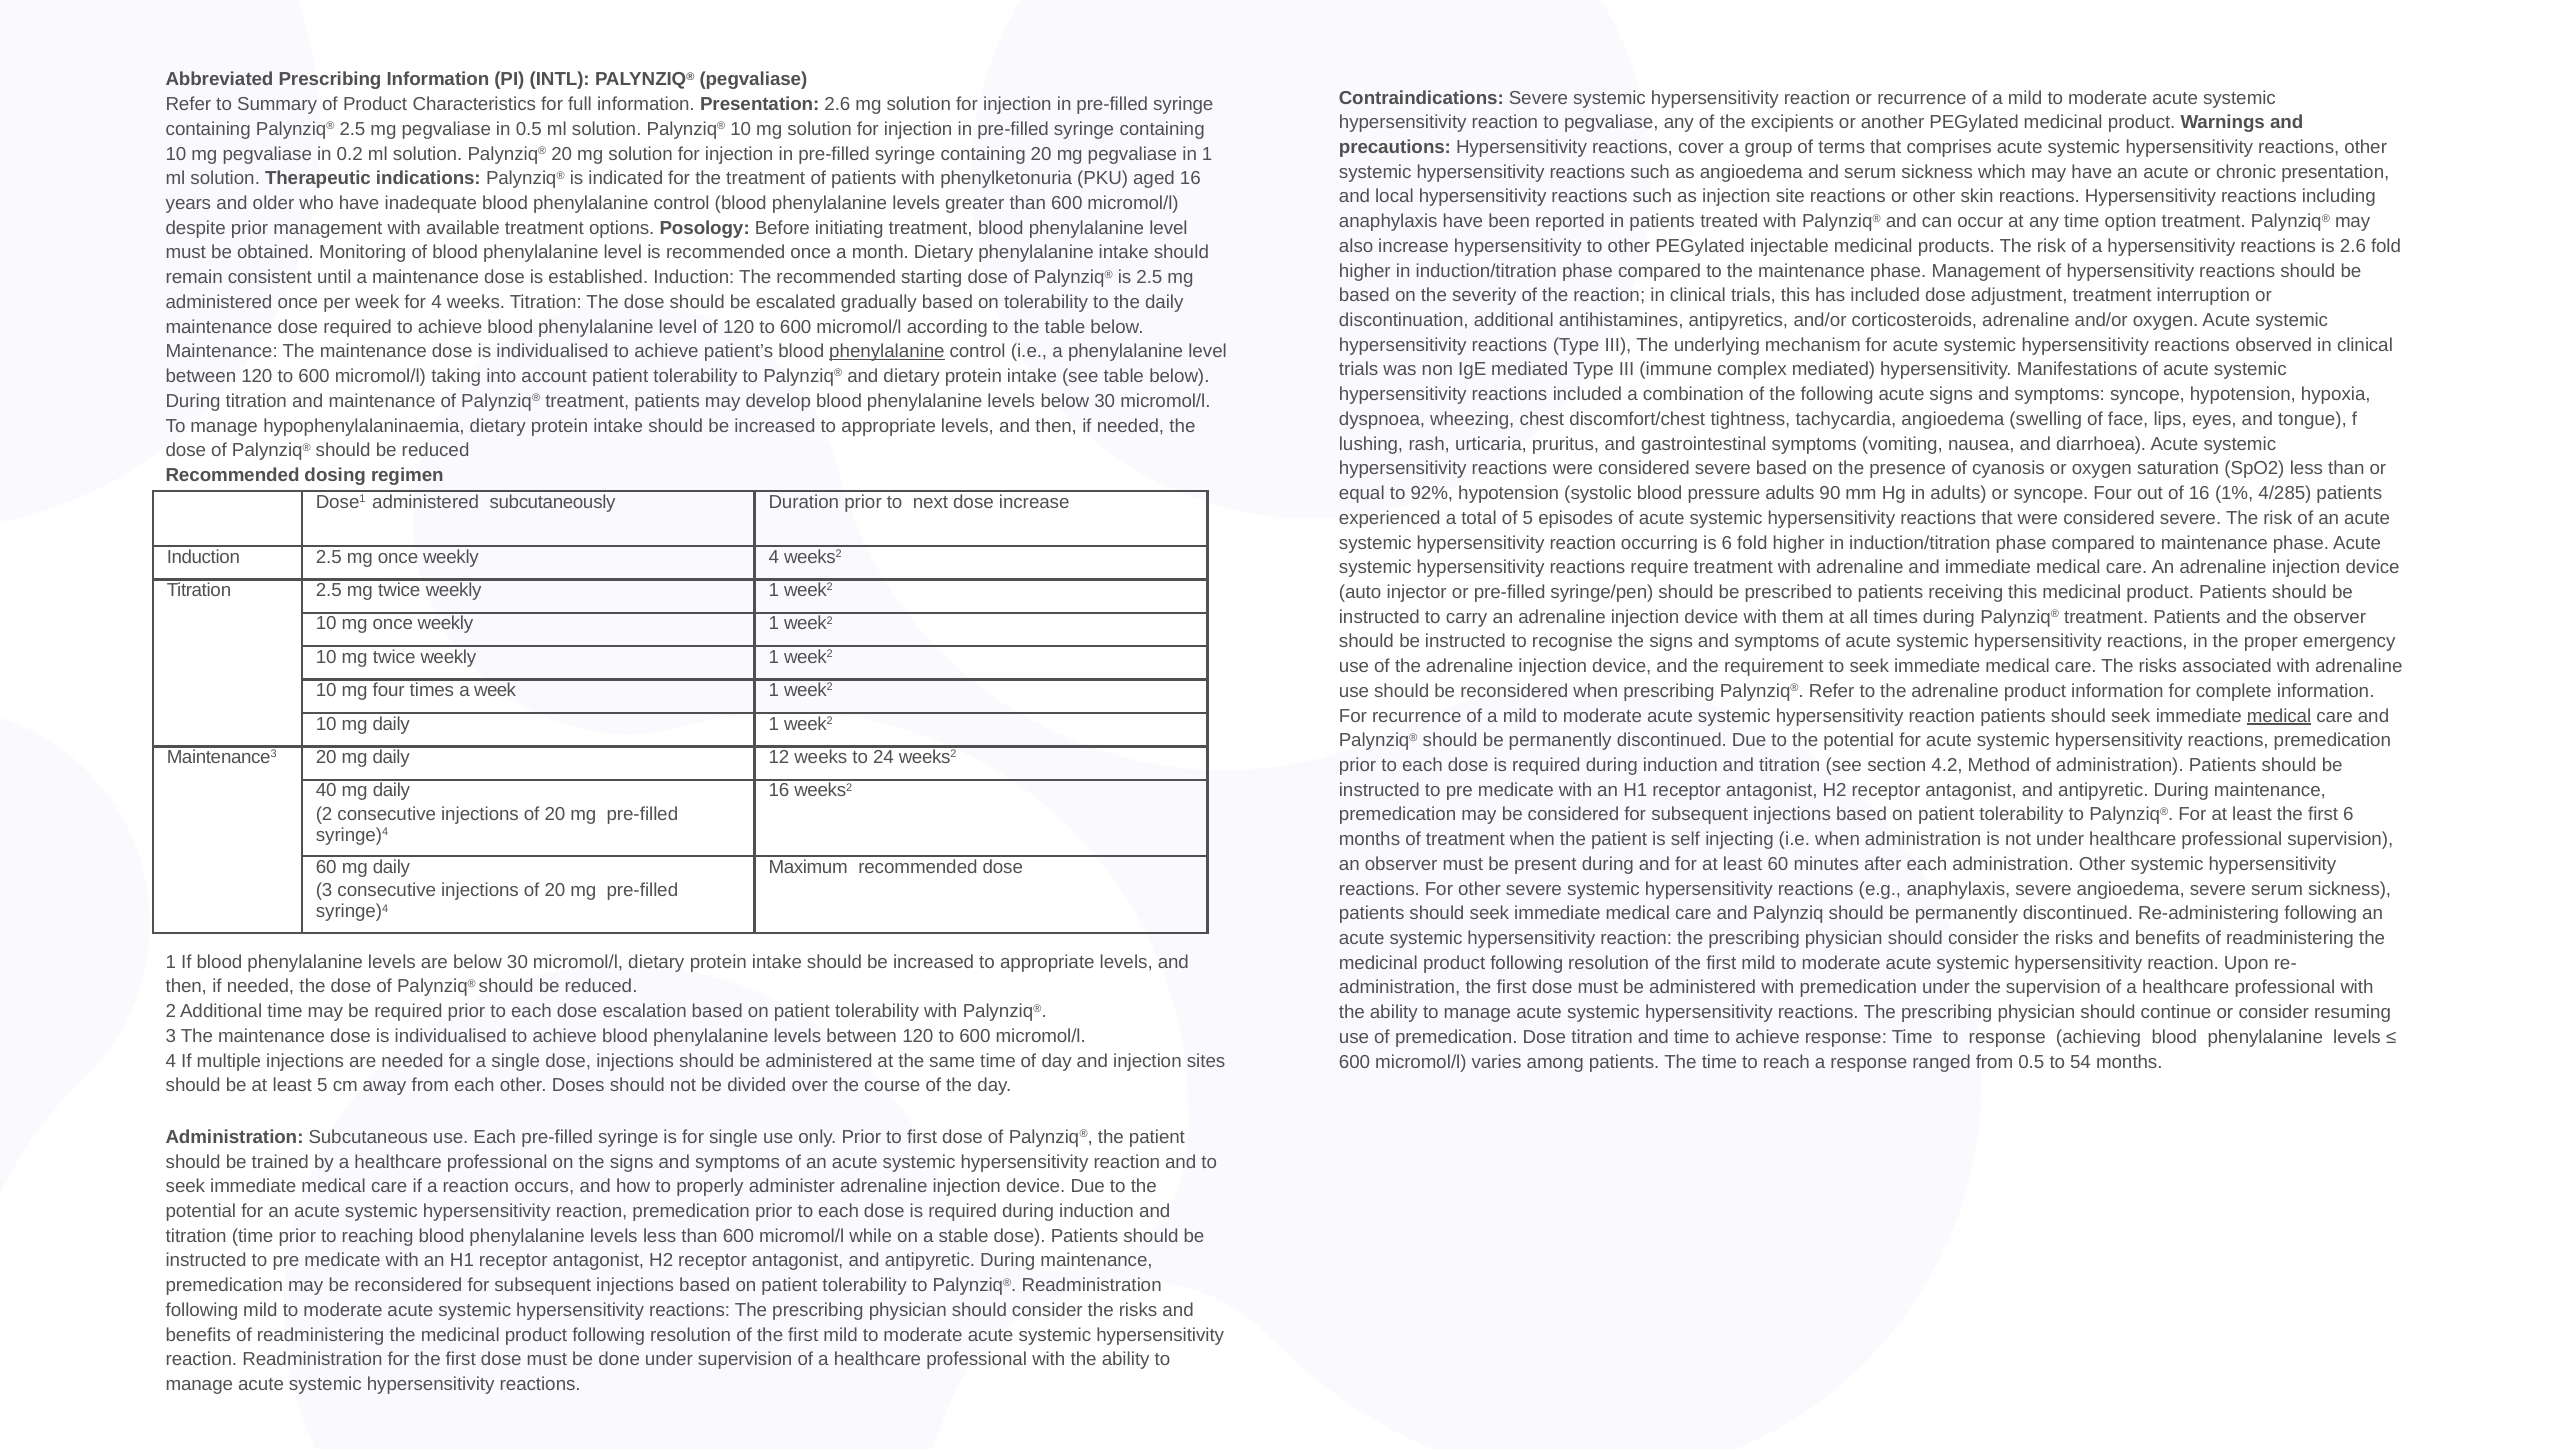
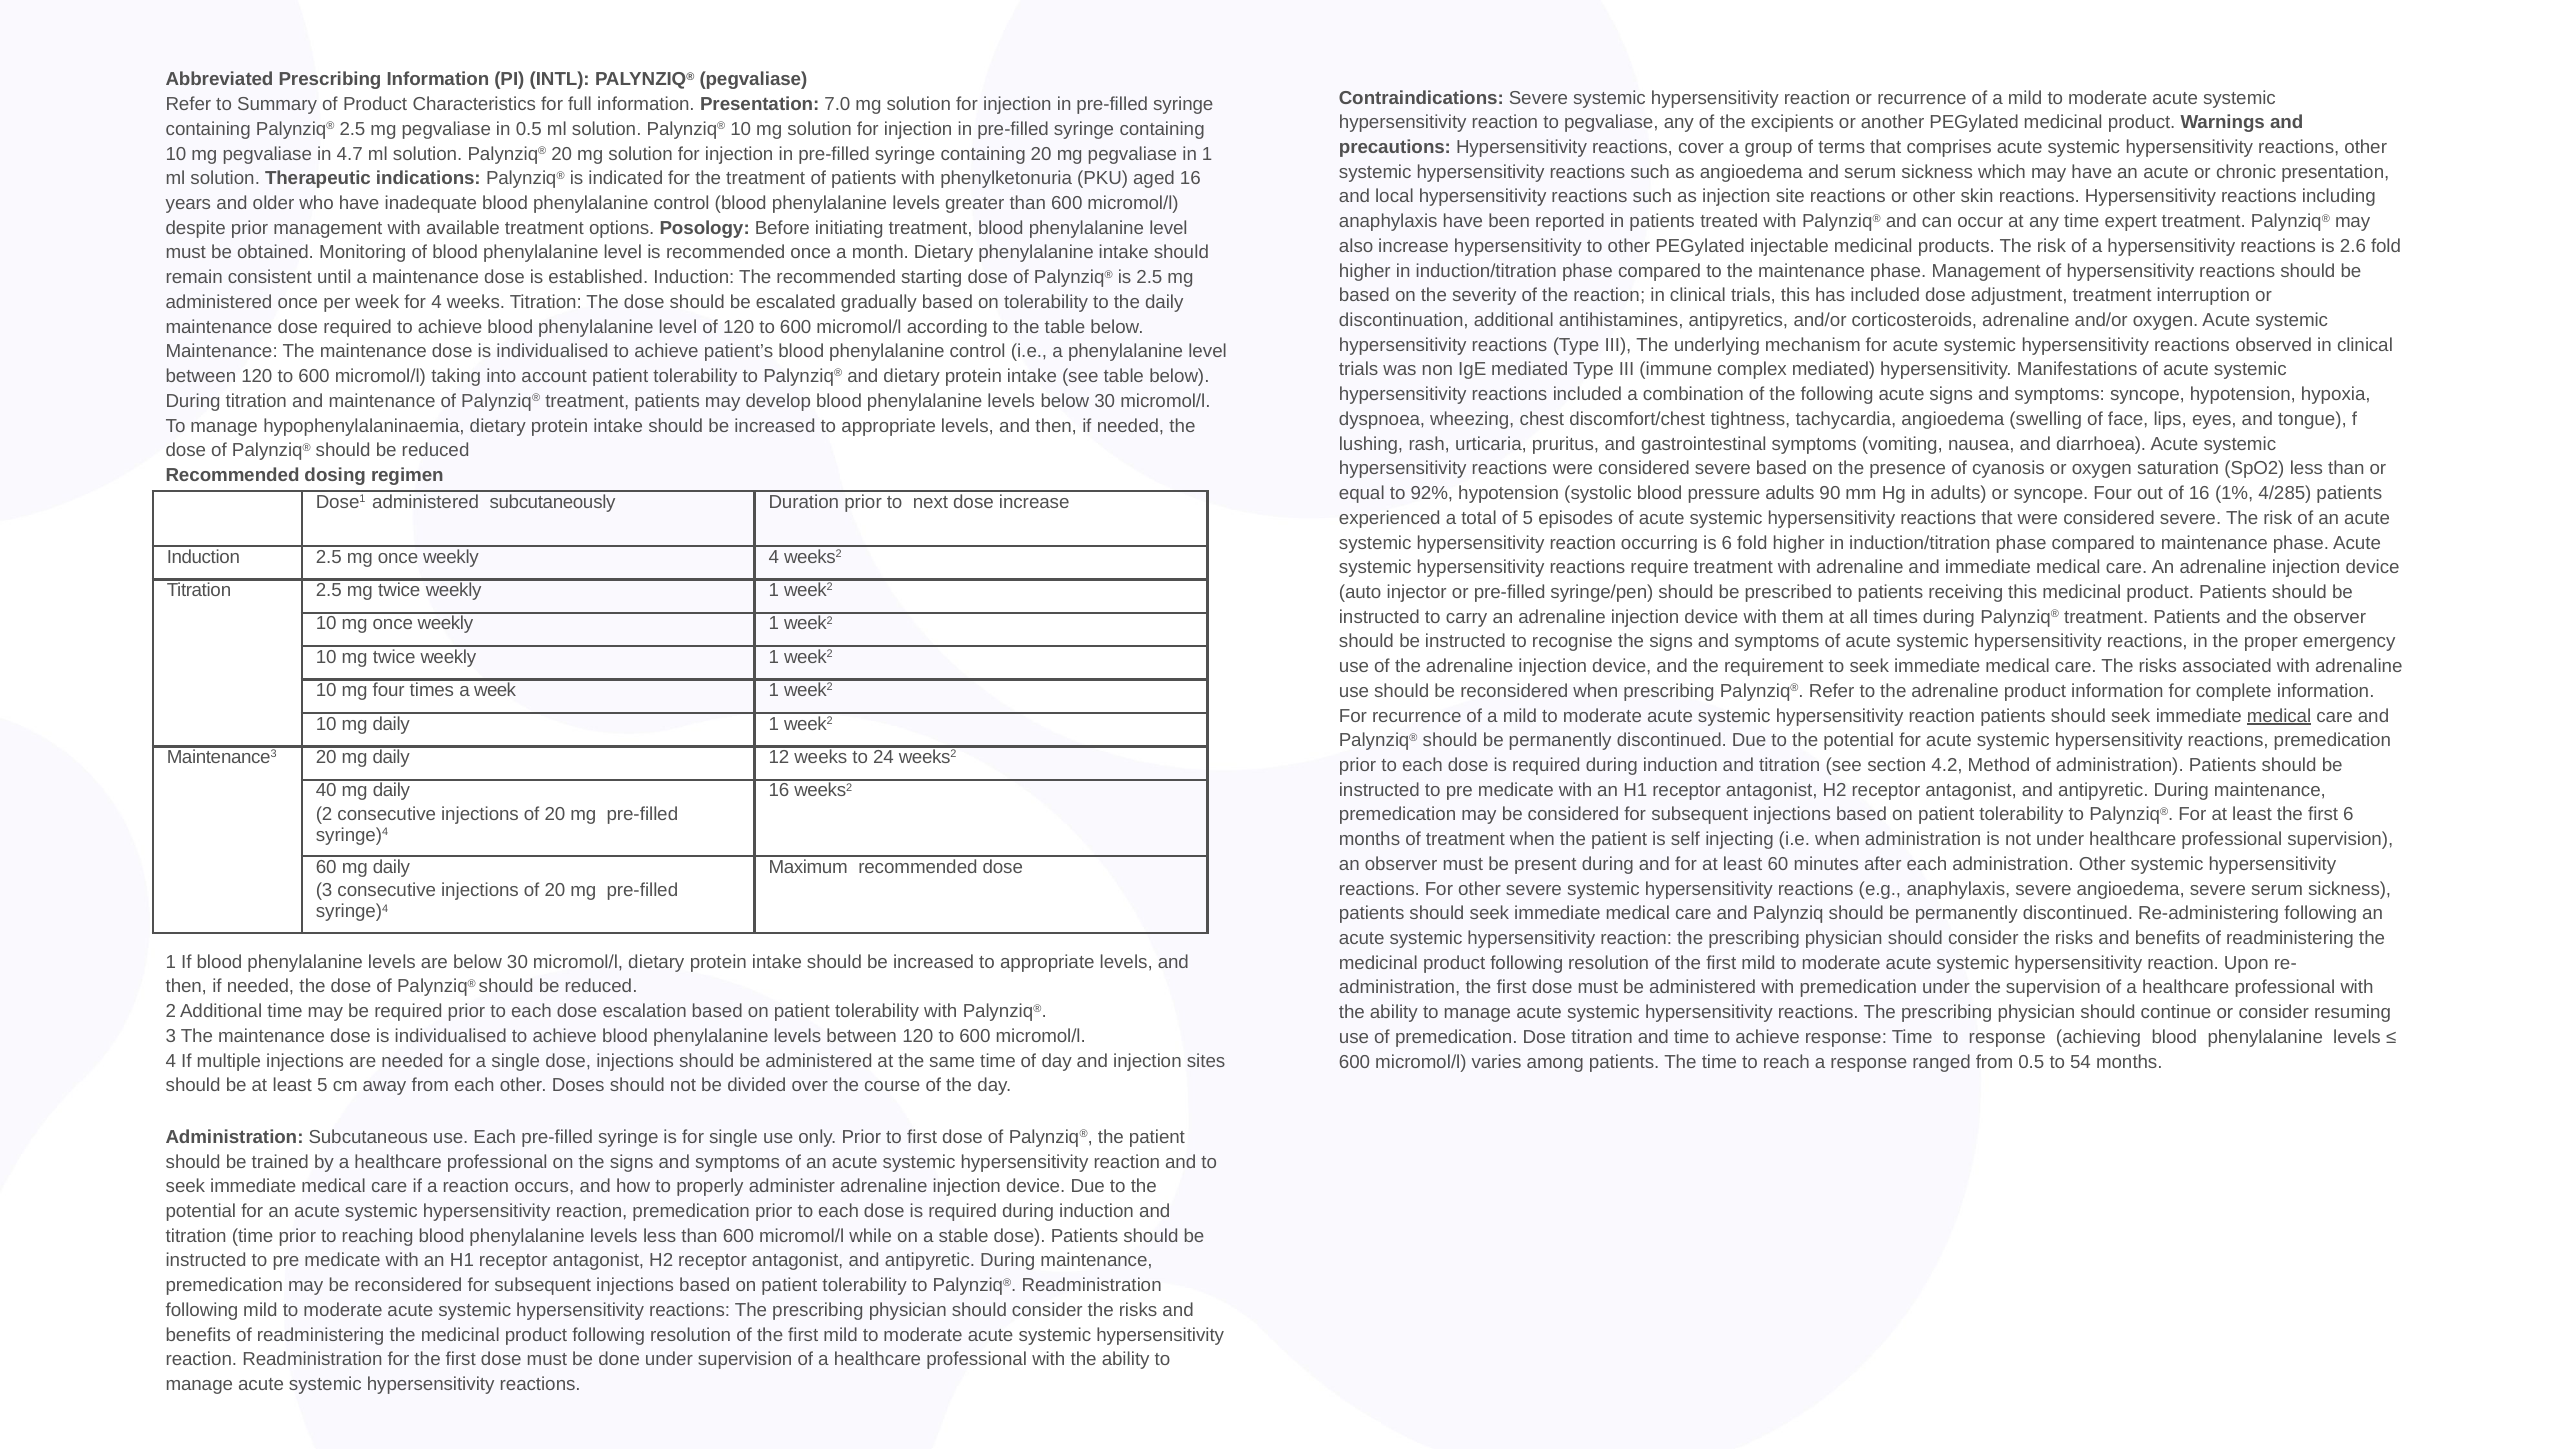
Presentation 2.6: 2.6 -> 7.0 (837, 104)
0.2: 0.2 -> 4.7 (350, 154)
option: option -> expert (2131, 221)
phenylalanine underline: present -> none (887, 352)
